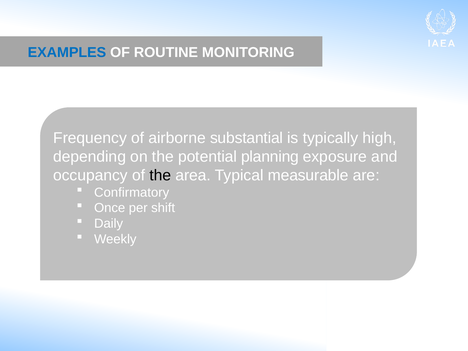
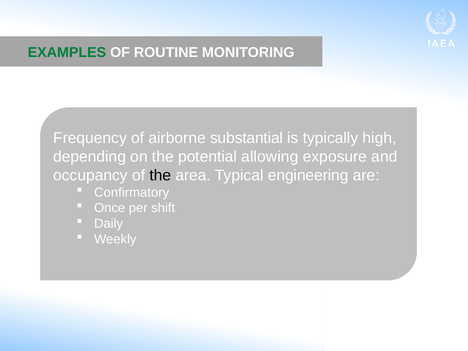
EXAMPLES colour: blue -> green (67, 52)
planning: planning -> allowing (270, 157)
measurable: measurable -> engineering (308, 175)
